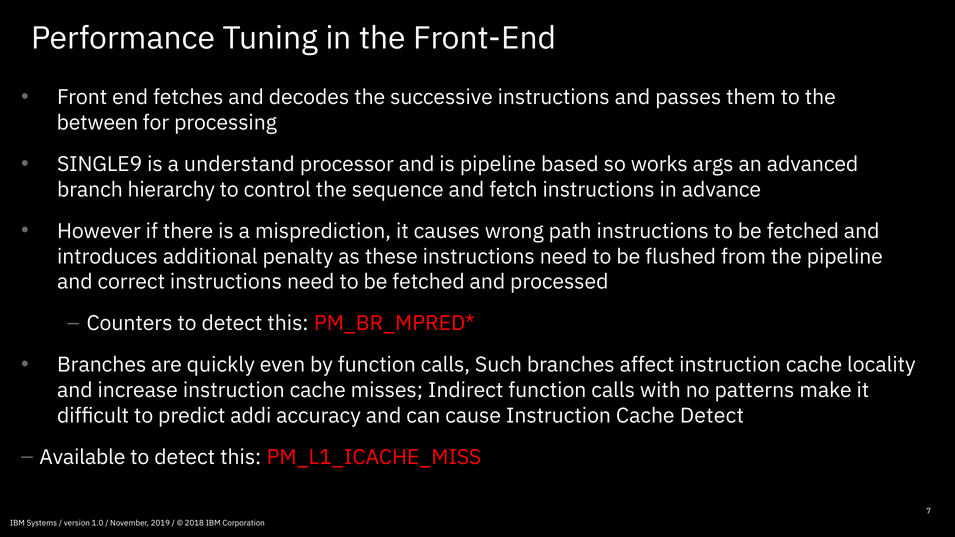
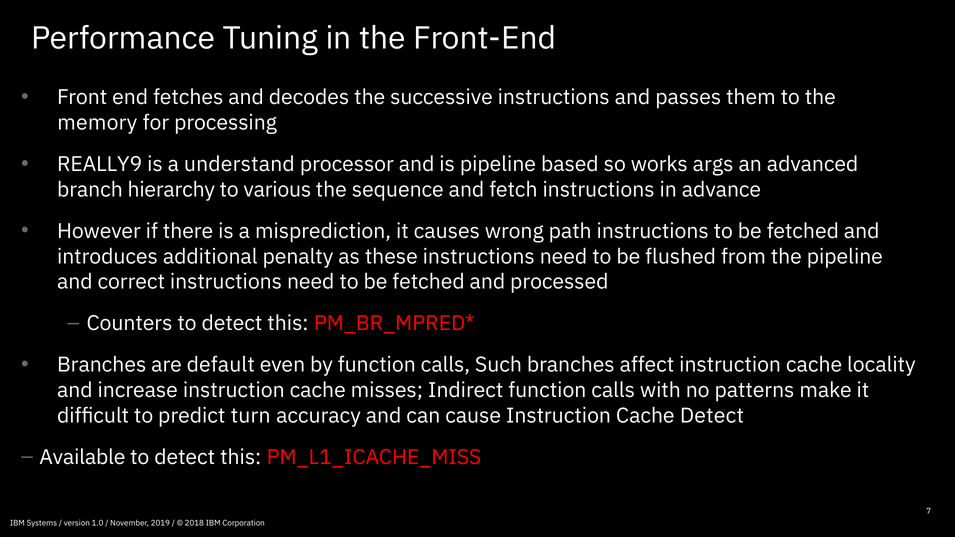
between: between -> memory (97, 123)
SINGLE9: SINGLE9 -> REALLY9 (100, 164)
control: control -> various (277, 190)
quickly: quickly -> default (221, 365)
addi: addi -> turn (251, 416)
